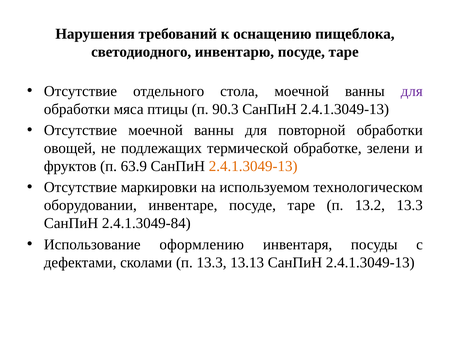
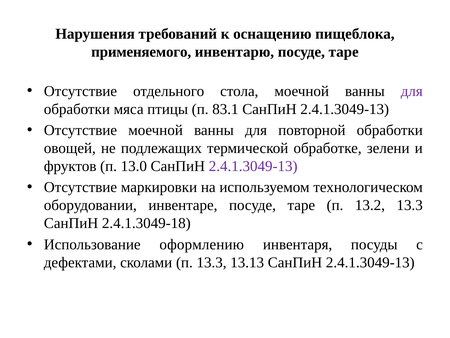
светодиодного: светодиодного -> применяемого (141, 52)
90.3: 90.3 -> 83.1 (225, 109)
63.9: 63.9 -> 13.0 (134, 166)
2.4.1.3049-13 colour: orange -> purple (253, 166)
2.4.1.3049-84: 2.4.1.3049-84 -> 2.4.1.3049-18 (146, 223)
